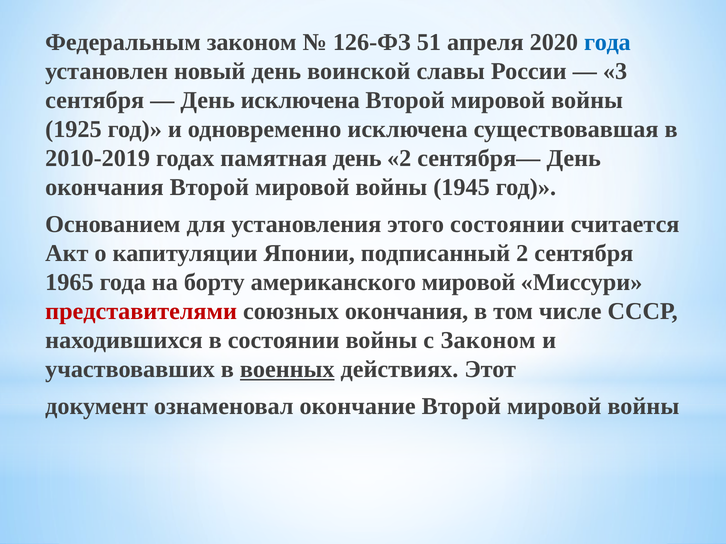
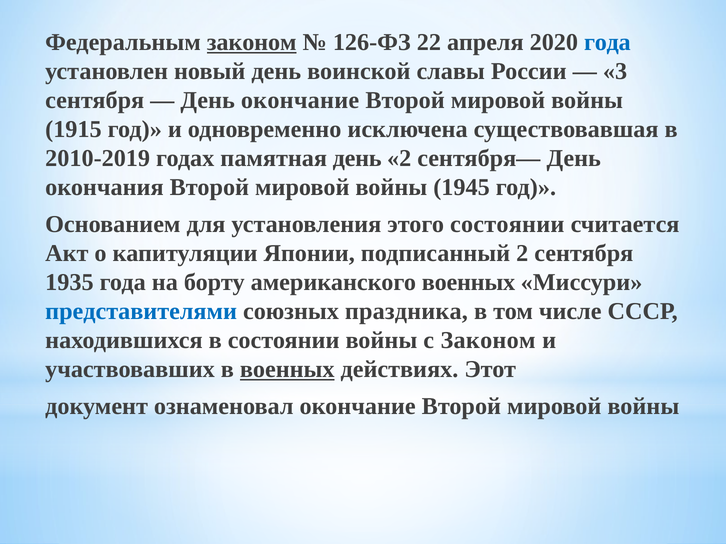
законом underline: none -> present (252, 42)
51: 51 -> 22 (429, 42)
День исключена: исключена -> окончание (300, 100)
1925: 1925 -> 1915 (73, 129)
1965: 1965 -> 1935 (69, 282)
американского мировой: мировой -> военных (469, 282)
представителями colour: red -> blue (141, 312)
союзных окончания: окончания -> праздника (406, 312)
